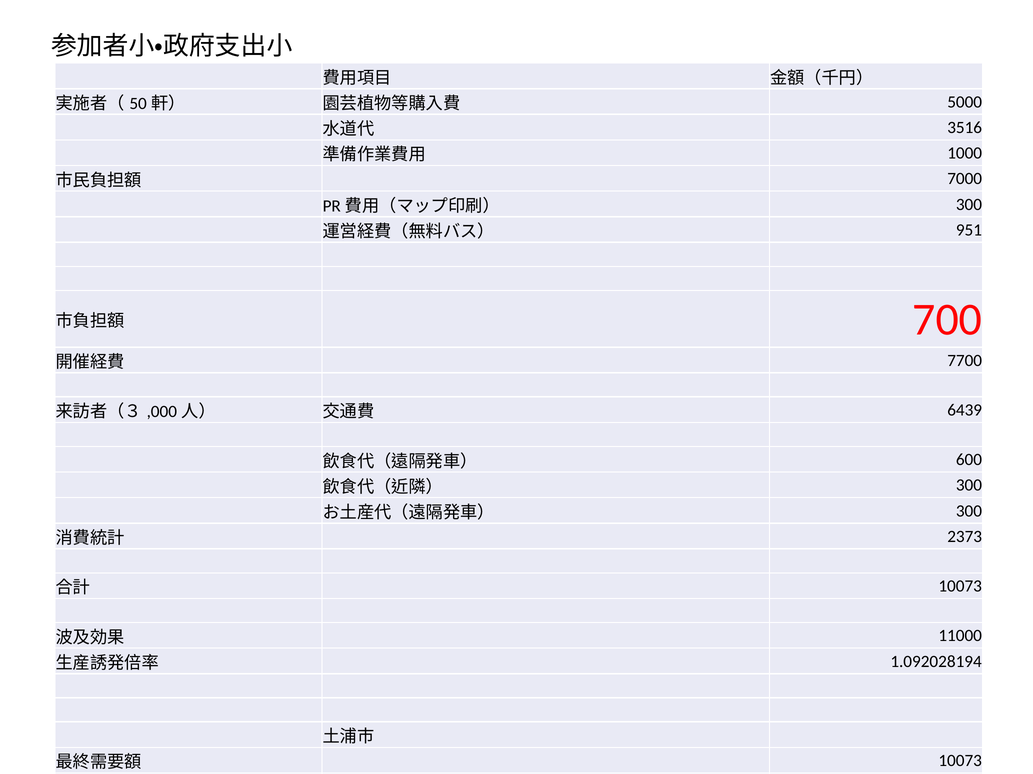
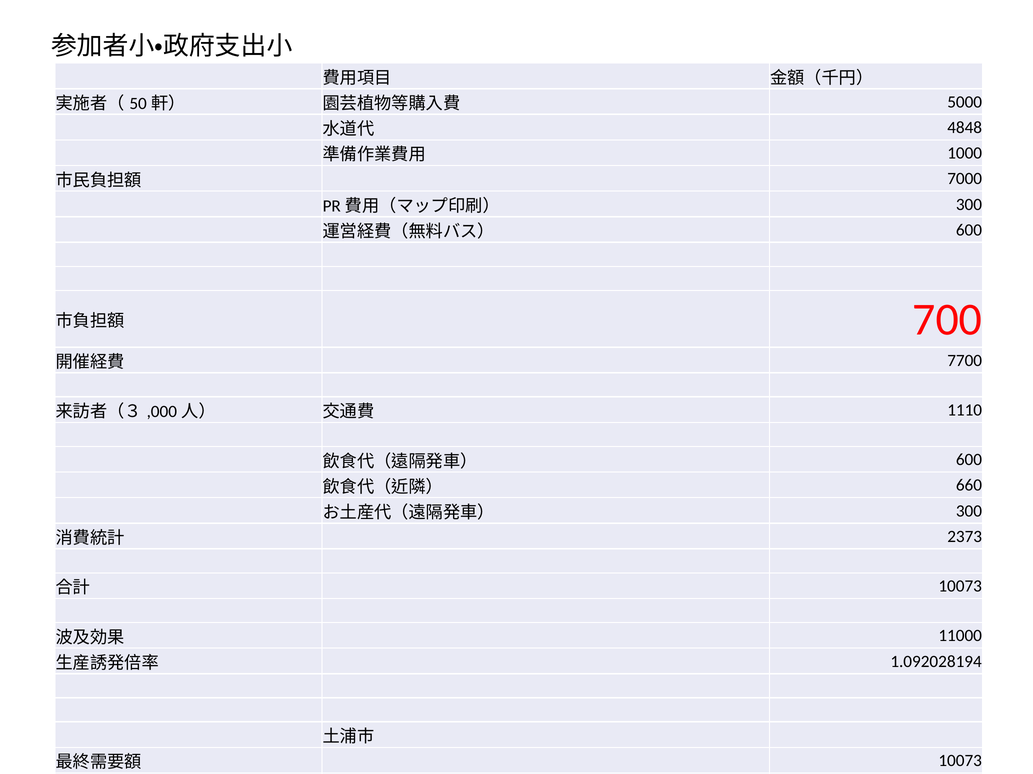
3516: 3516 -> 4848 (965, 128)
951: 951 -> 600 (969, 230)
6439: 6439 -> 1110 (965, 410)
300: 300 -> 660 (969, 486)
